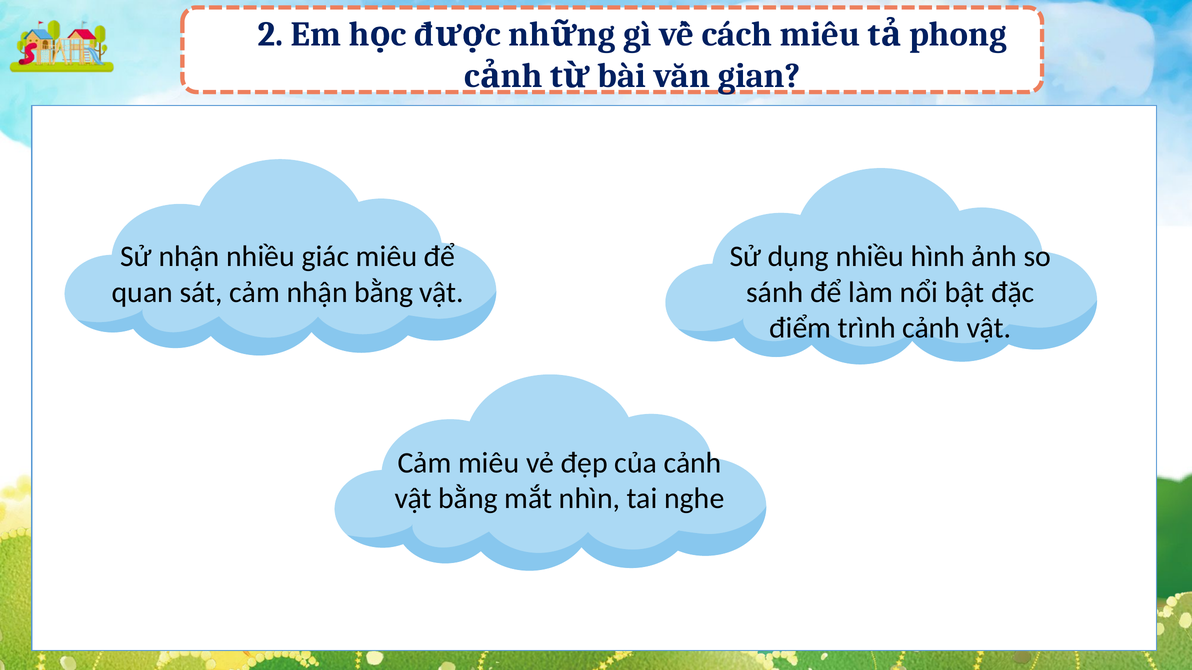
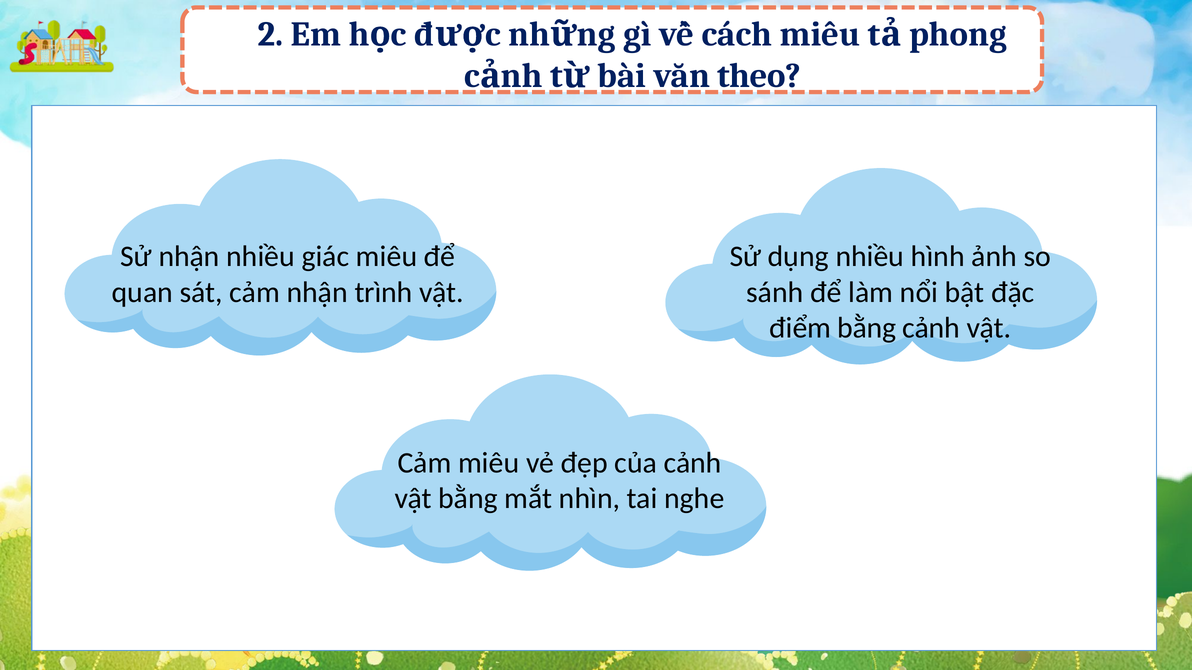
gian: gian -> theo (759, 76)
nhận bằng: bằng -> trình (384, 293)
điểm trình: trình -> bằng (867, 328)
